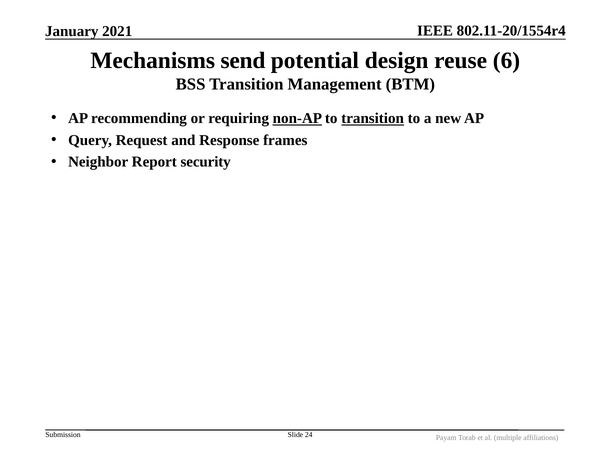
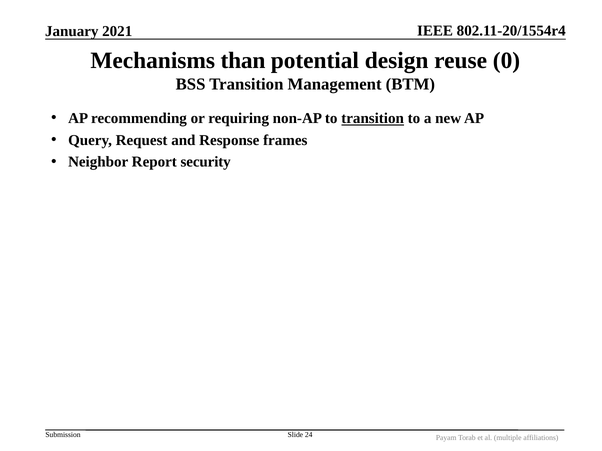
send: send -> than (243, 61)
6: 6 -> 0 (507, 61)
non-AP underline: present -> none (297, 118)
